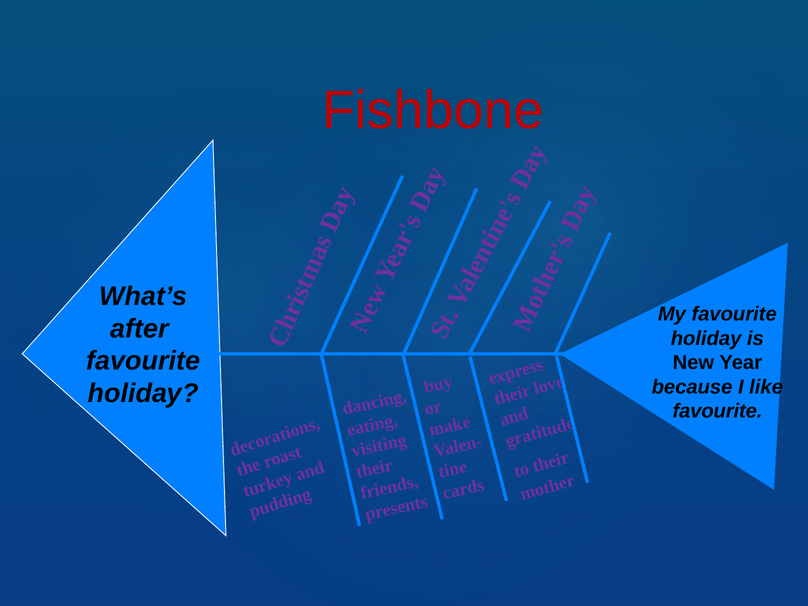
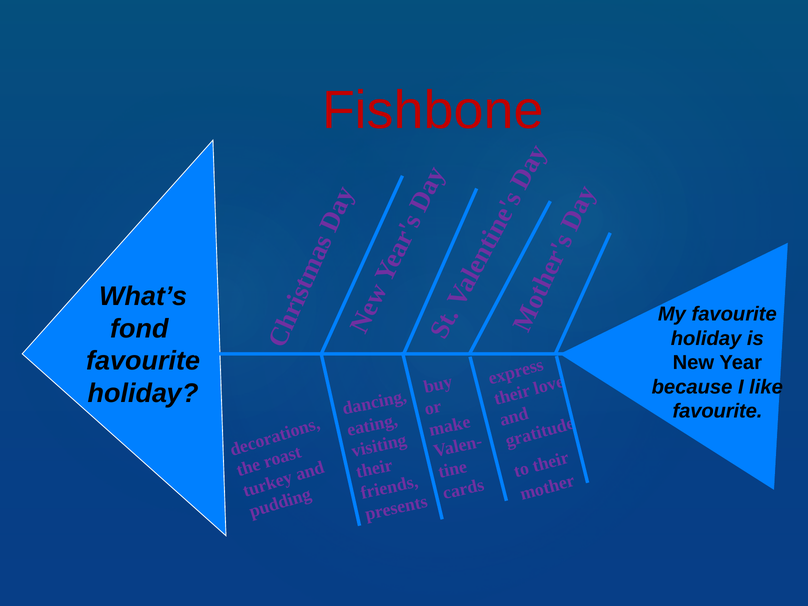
after: after -> fond (139, 329)
